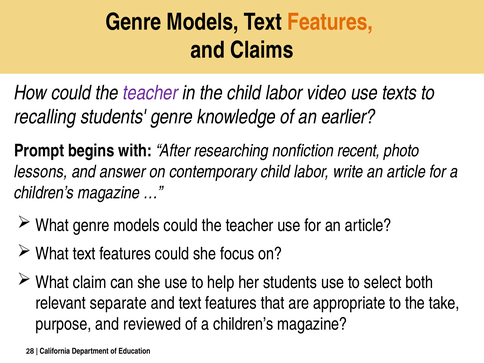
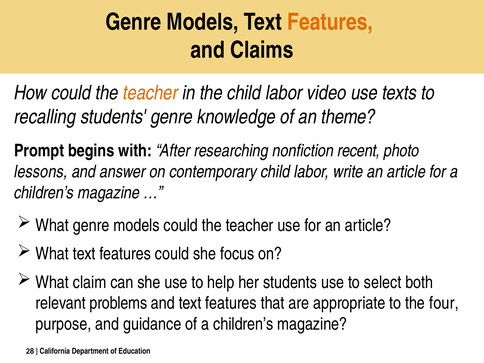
teacher colour: purple -> orange (150, 93)
earlier: earlier -> theme (348, 117)
separate: separate -> problems (118, 303)
take: take -> four (444, 303)
reviewed: reviewed -> guidance (152, 324)
